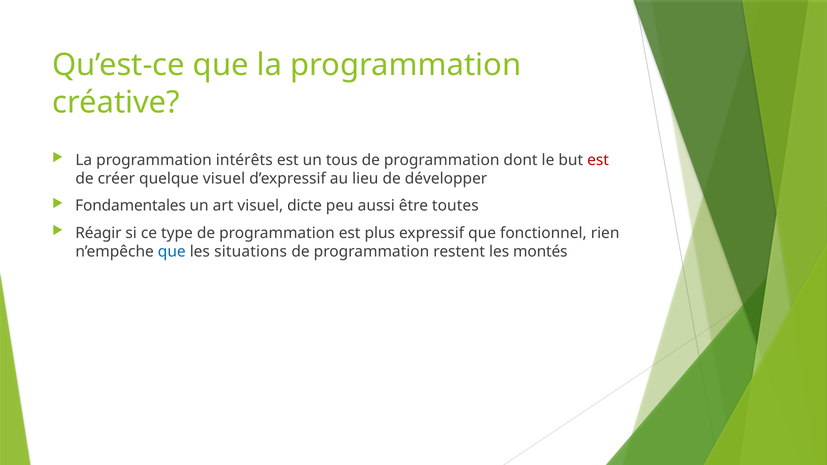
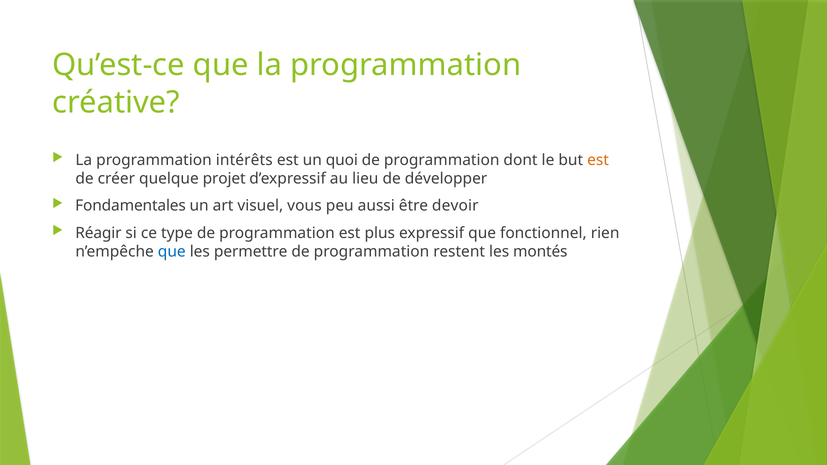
tous: tous -> quoi (342, 160)
est colour: red -> orange (598, 160)
quelque visuel: visuel -> projet (224, 179)
dicte: dicte -> vous (304, 206)
toutes: toutes -> devoir (455, 206)
situations: situations -> permettre (251, 252)
